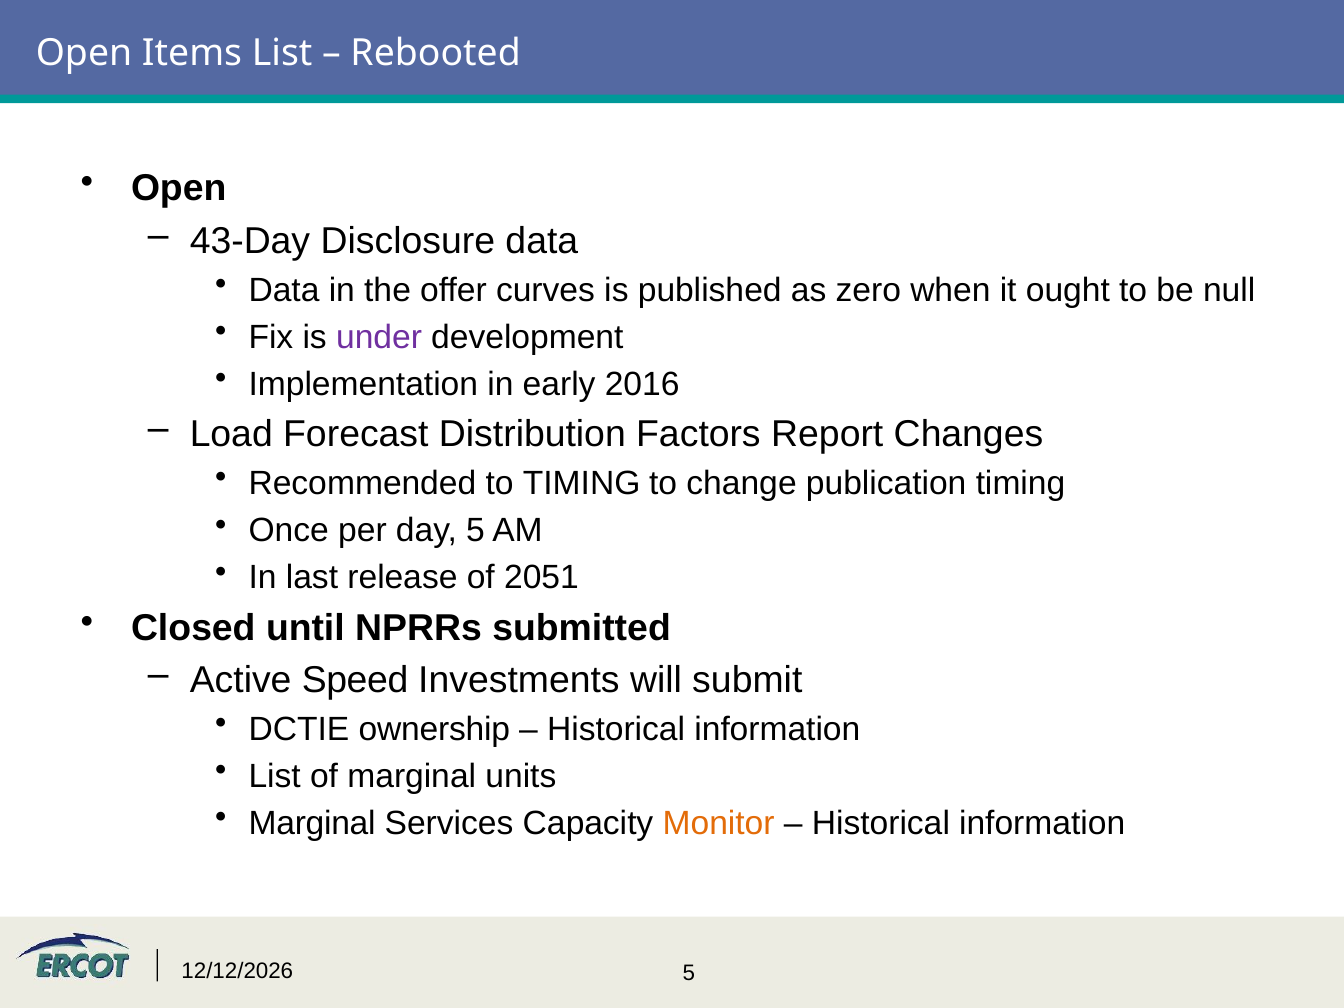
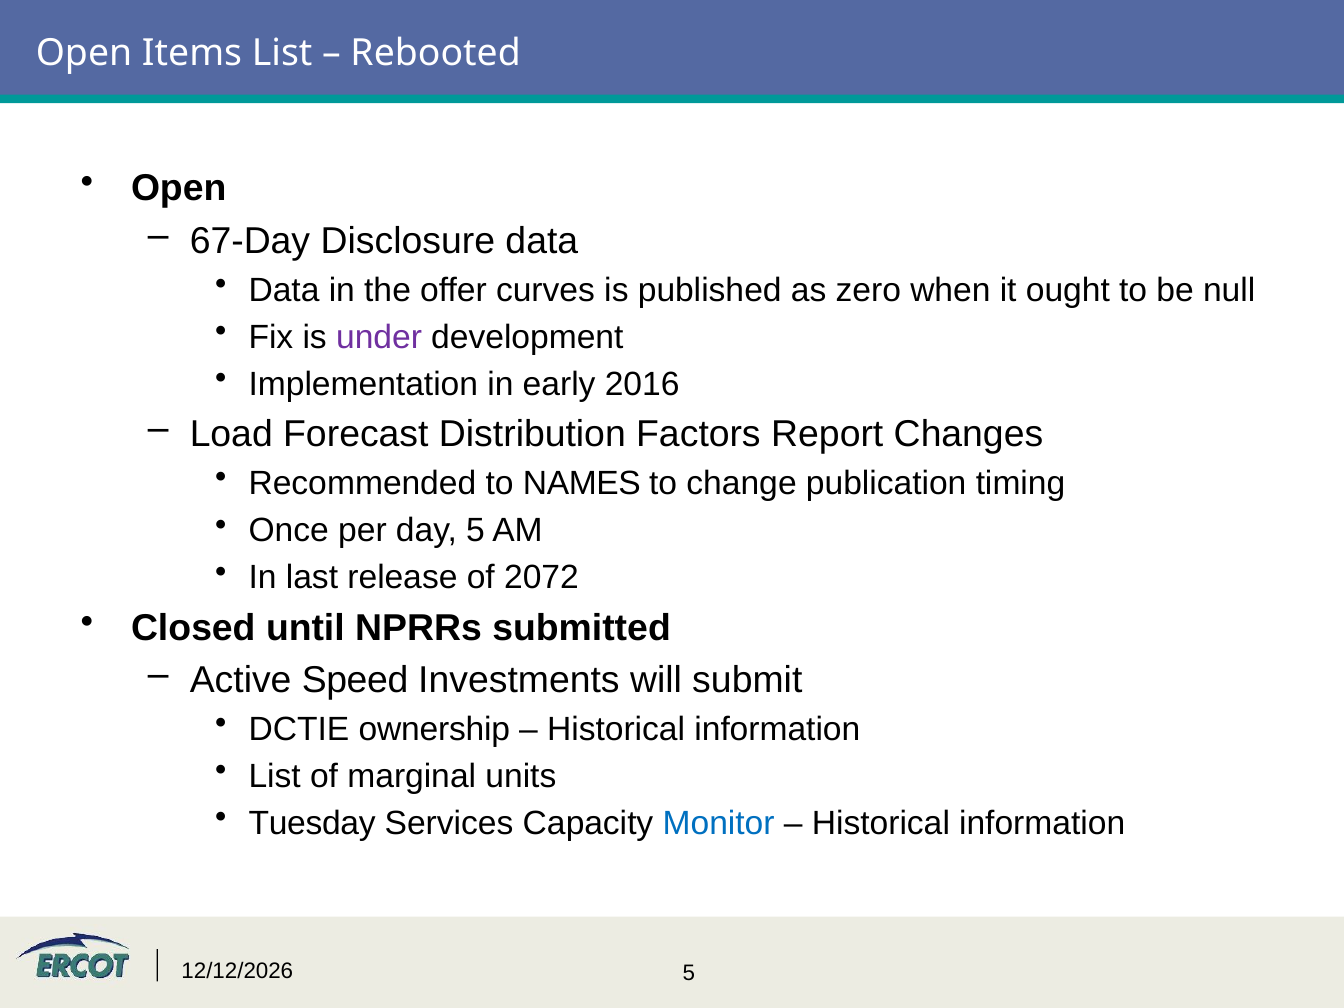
43-Day: 43-Day -> 67-Day (250, 241)
to TIMING: TIMING -> NAMES (582, 483)
2051: 2051 -> 2072 (541, 577)
Marginal: Marginal -> Tuesday (312, 823)
Monitor colour: orange -> blue (719, 823)
